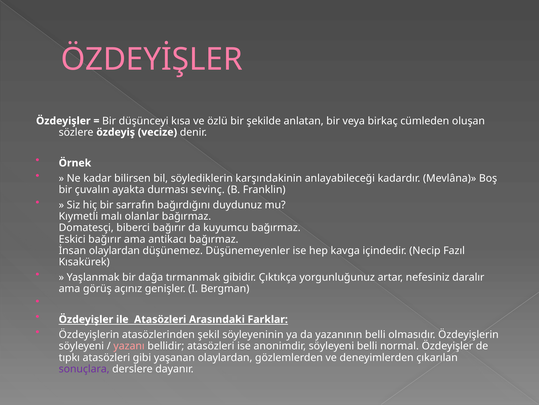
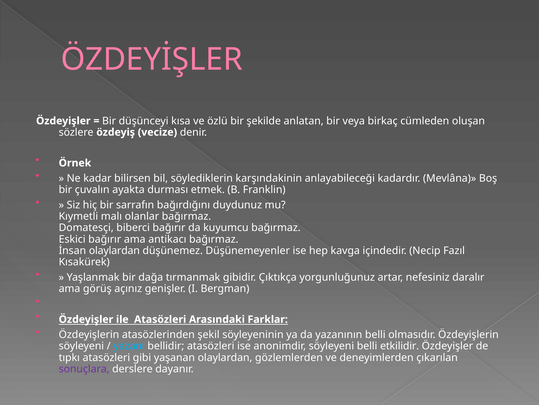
sevinç: sevinç -> etmek (208, 189)
yazanı colour: pink -> light blue (129, 346)
normal: normal -> etkilidir (400, 346)
